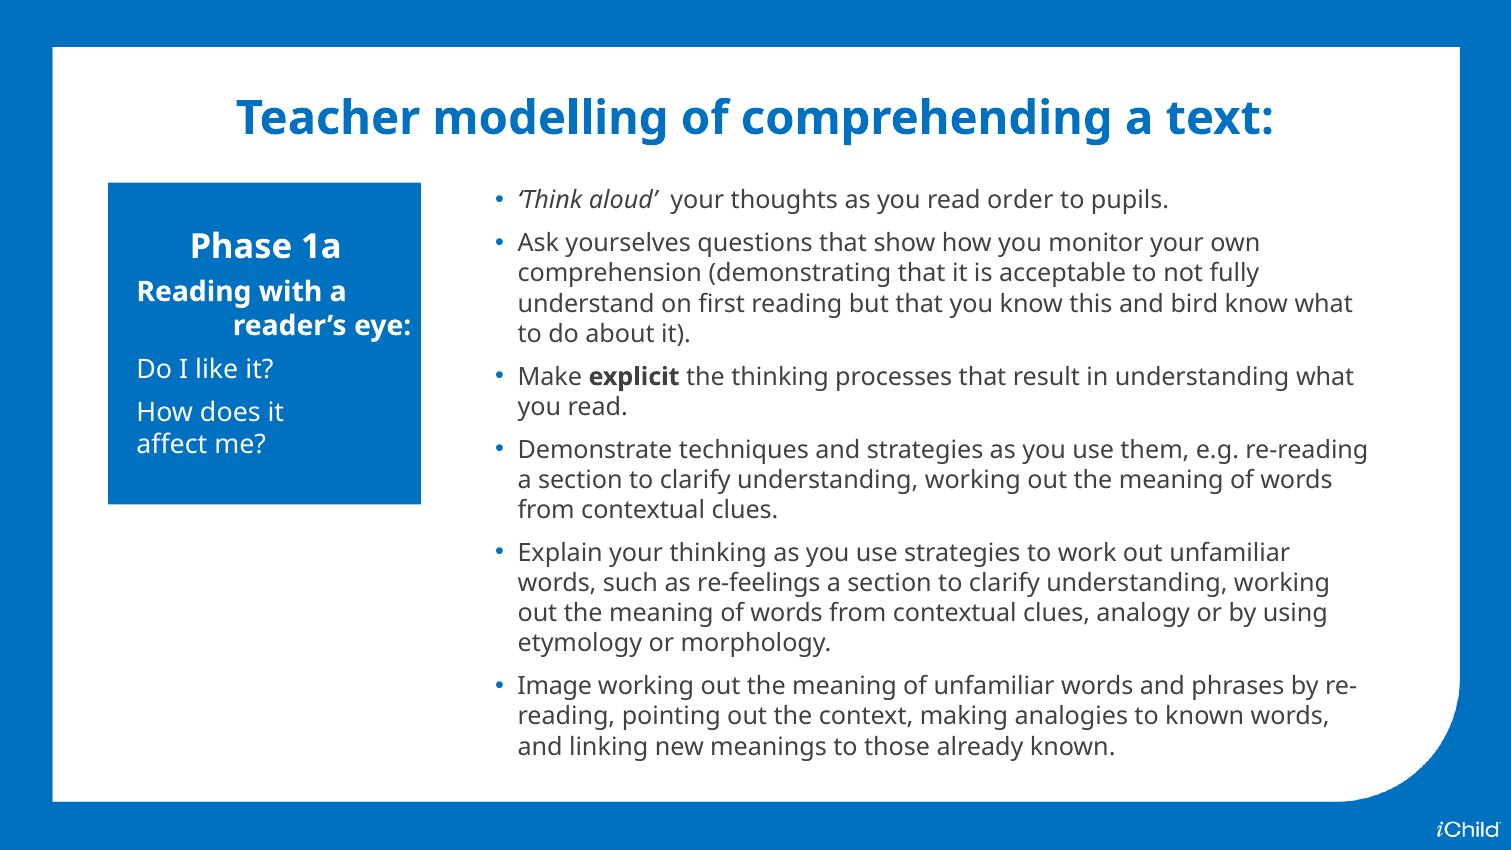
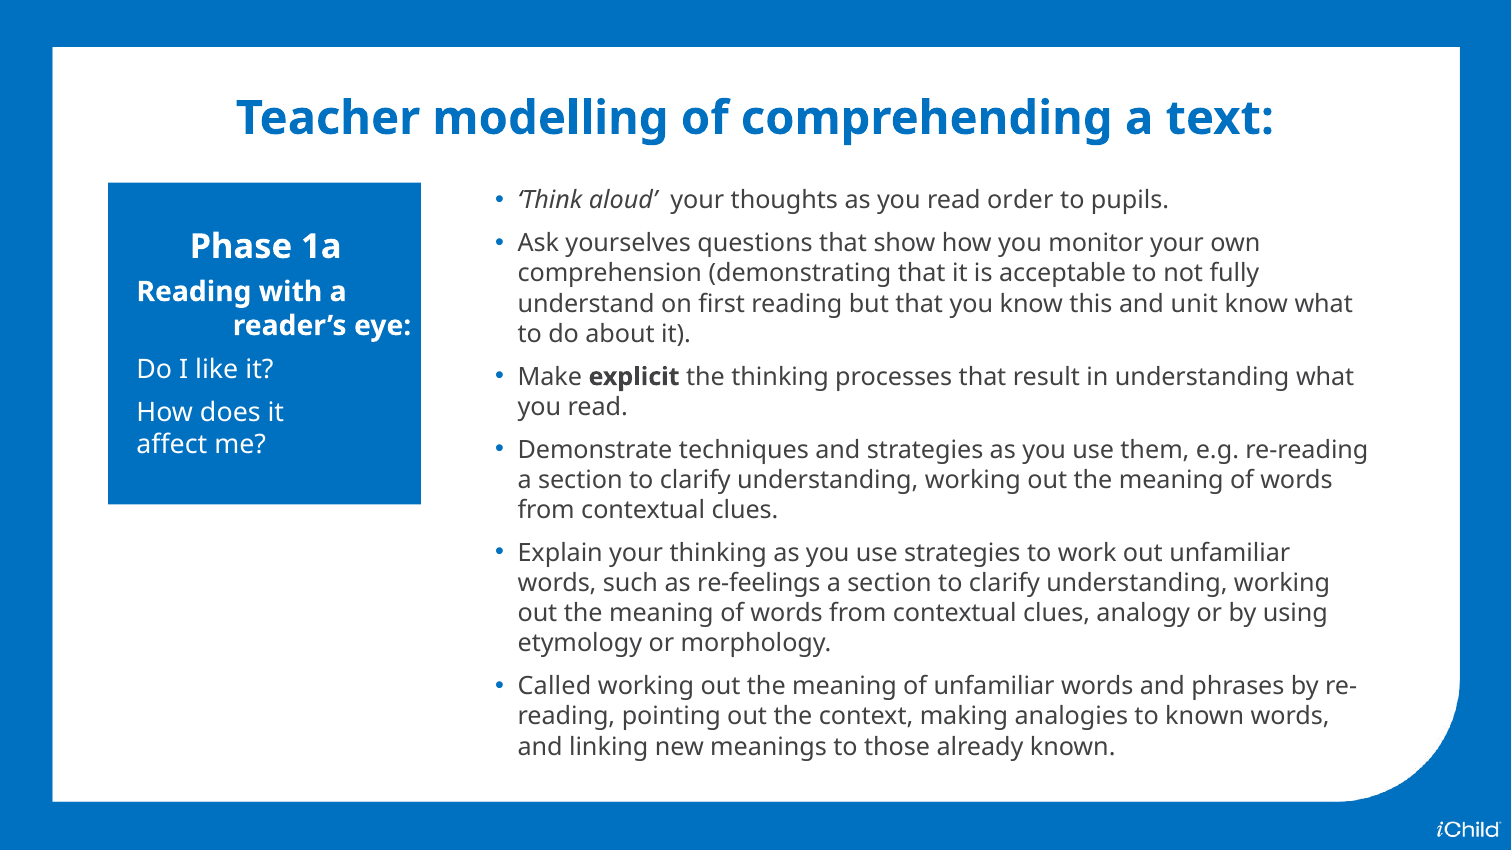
bird: bird -> unit (1194, 304)
Image: Image -> Called (554, 686)
